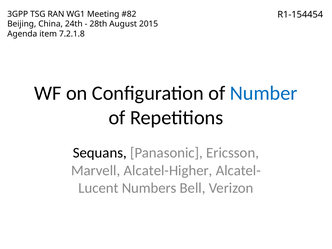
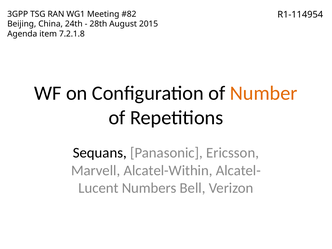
R1-154454: R1-154454 -> R1-114954 (300, 15)
Number colour: blue -> orange (264, 93)
Alcatel-Higher: Alcatel-Higher -> Alcatel-Within (168, 170)
